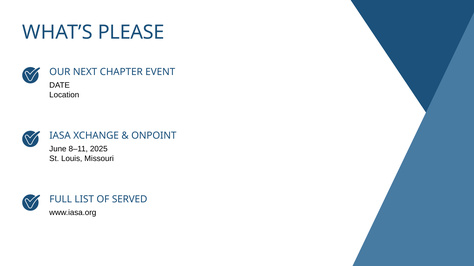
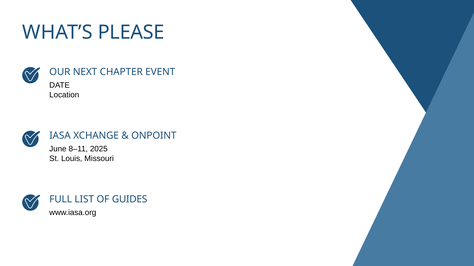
SERVED: SERVED -> GUIDES (130, 200)
